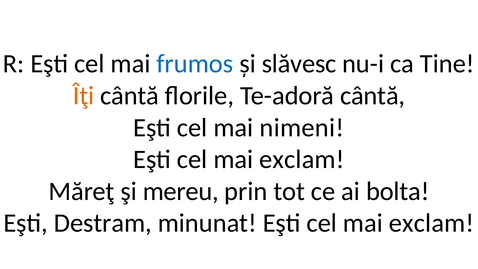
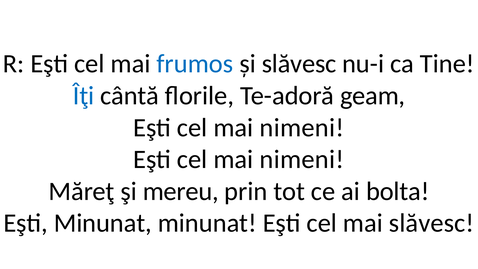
Îţi colour: orange -> blue (84, 96)
Te-adoră cântă: cântă -> geam (373, 96)
exclam: exclam -> nimeni (302, 159)
Eşti Destram: Destram -> Minunat (103, 223)
exclam: exclam -> slăvesc (432, 223)
